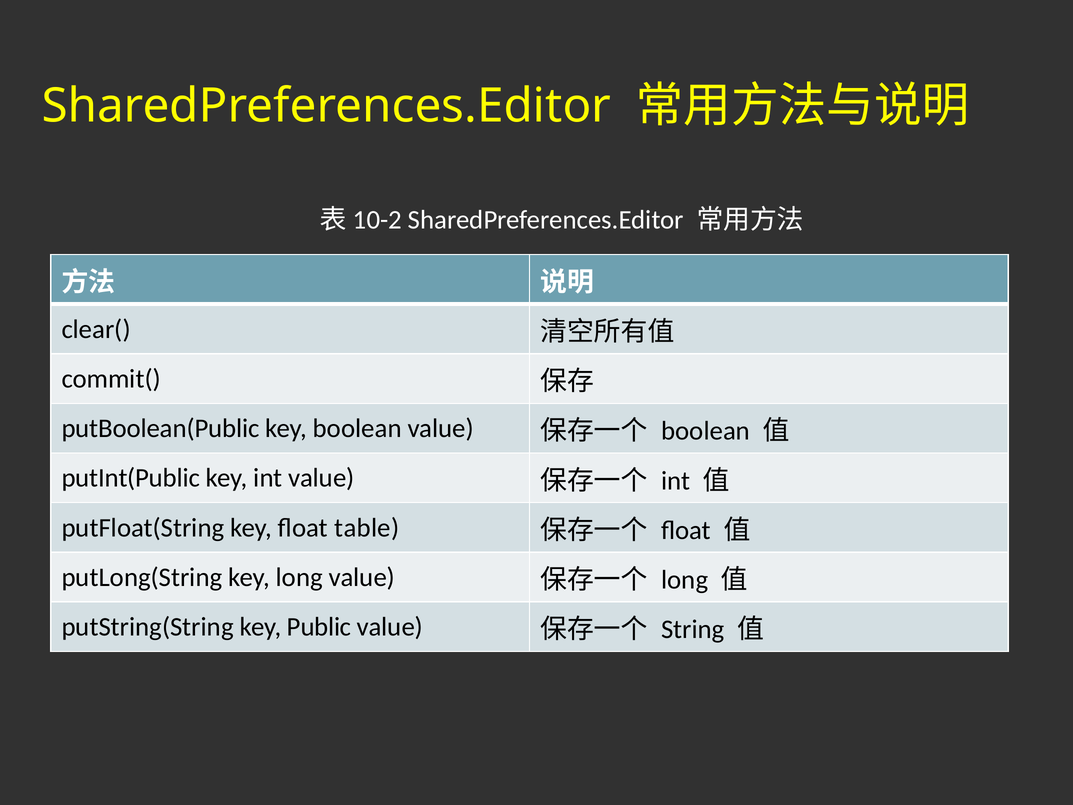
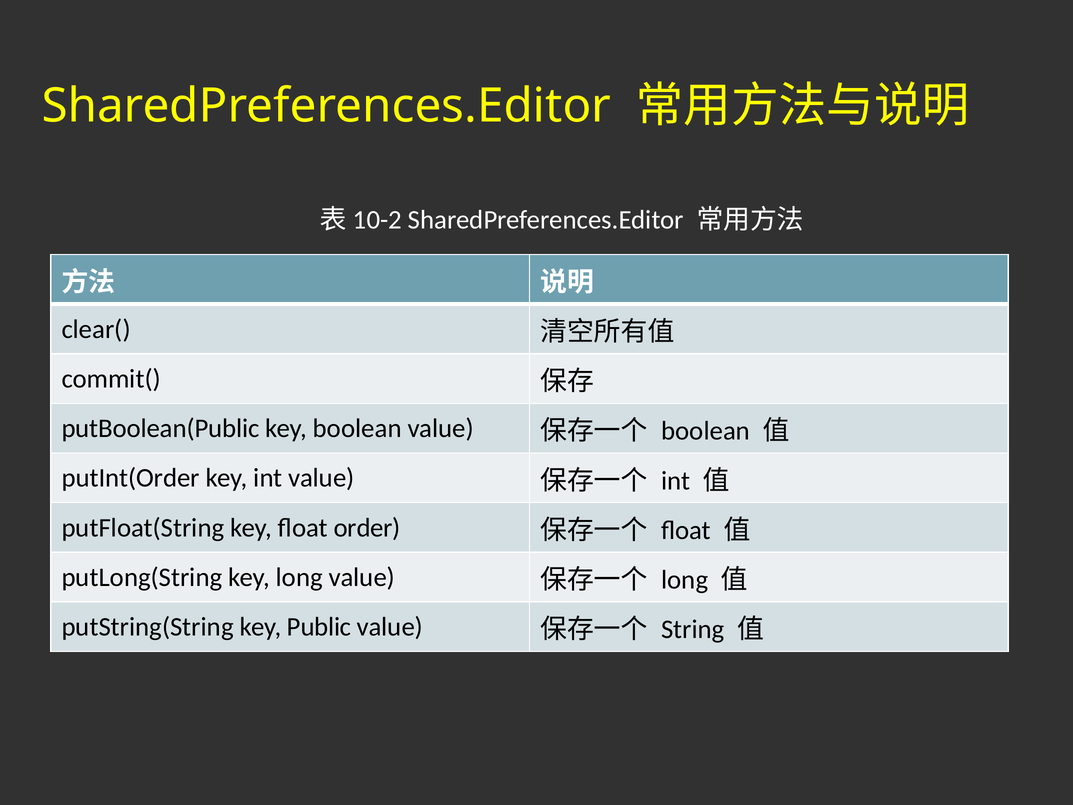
putInt(Public: putInt(Public -> putInt(Order (131, 478)
table: table -> order (367, 528)
